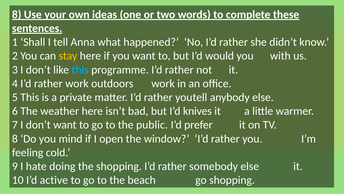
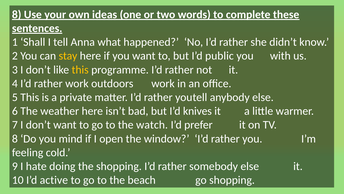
would: would -> public (219, 56)
this colour: light blue -> yellow (80, 70)
public: public -> watch (152, 125)
